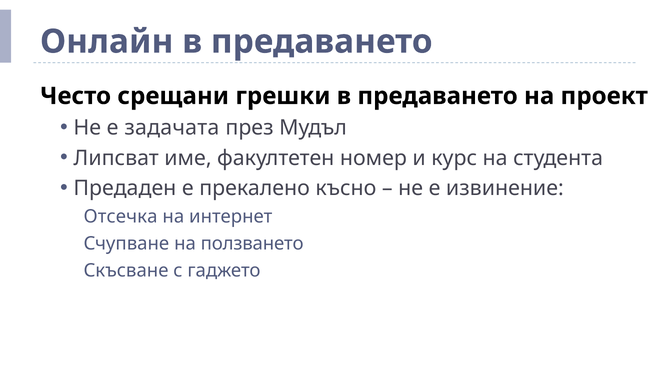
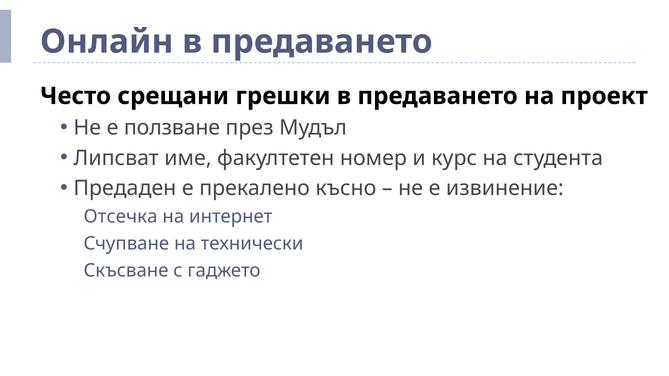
задачата: задачата -> ползване (172, 128)
ползването: ползването -> технически (252, 244)
